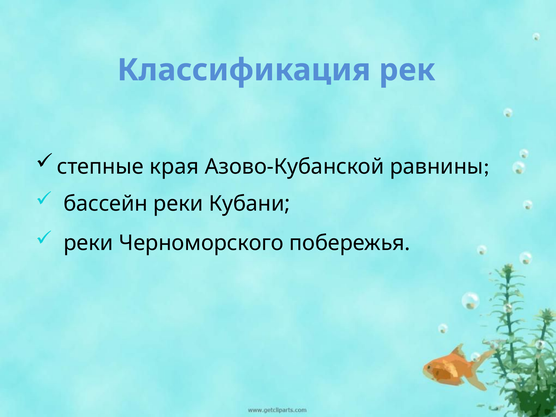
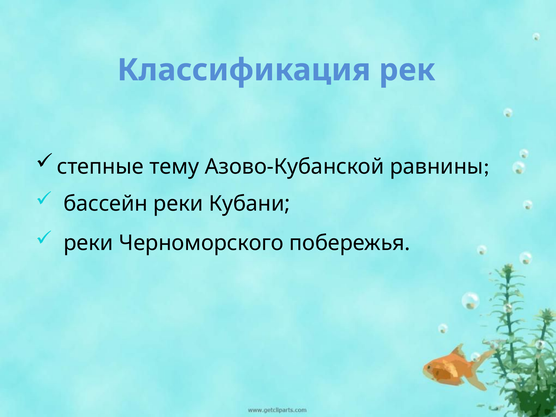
края: края -> тему (174, 167)
